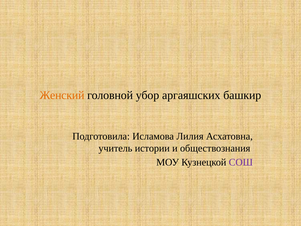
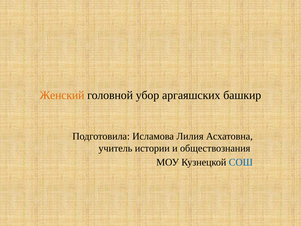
СОШ colour: purple -> blue (241, 162)
